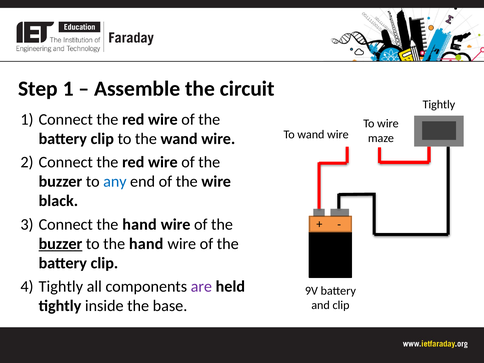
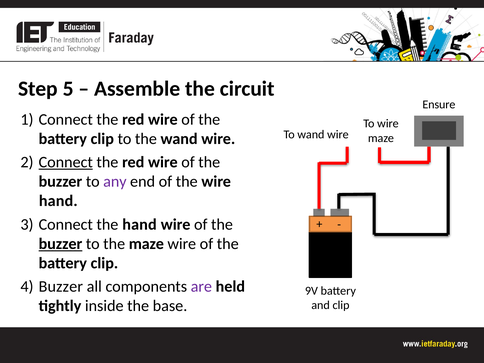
Step 1: 1 -> 5 (68, 89)
Tightly: Tightly -> Ensure (439, 105)
Connect underline: none -> present (66, 162)
any colour: blue -> purple (115, 182)
black: black -> hand (58, 201)
to the hand: hand -> maze (146, 244)
4 Tightly: Tightly -> Buzzer (61, 287)
